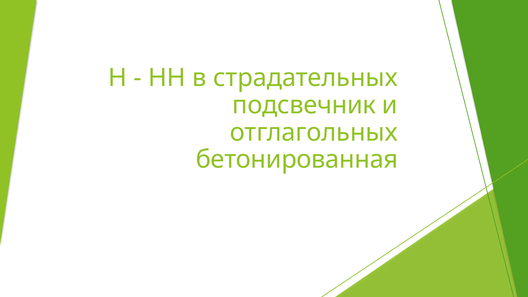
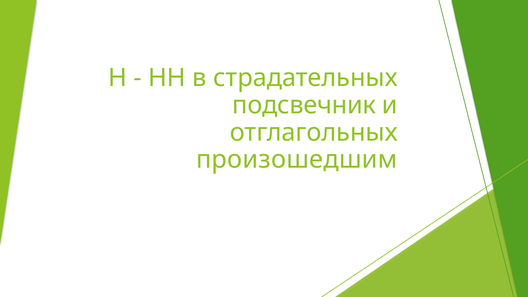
бетонированная: бетонированная -> произошедшим (297, 160)
